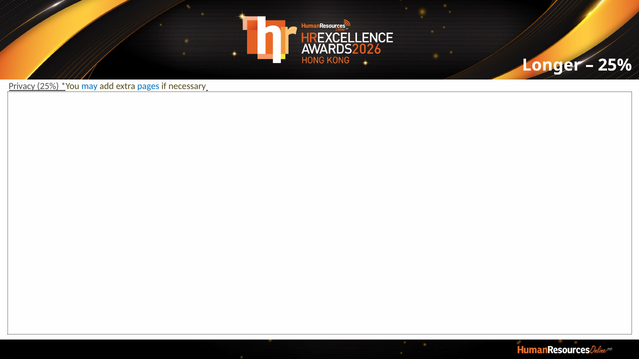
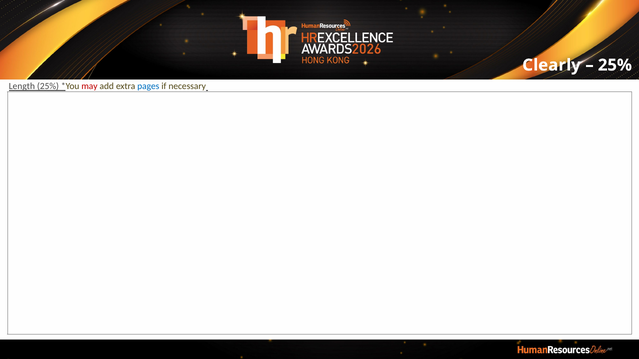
Longer: Longer -> Clearly (551, 65)
Privacy: Privacy -> Length (22, 87)
may colour: blue -> red (89, 87)
